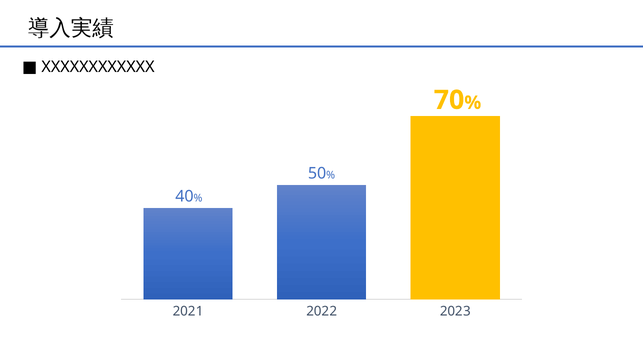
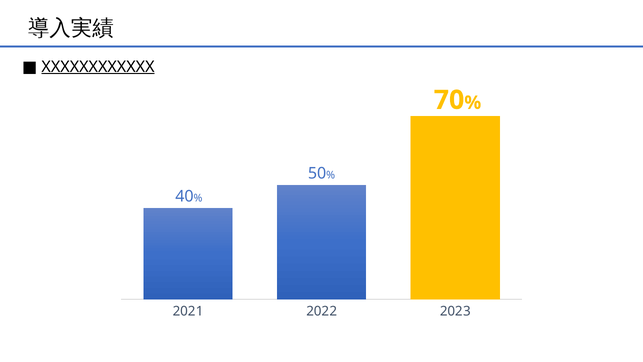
XXXXXXXXXXXX underline: none -> present (98, 67)
